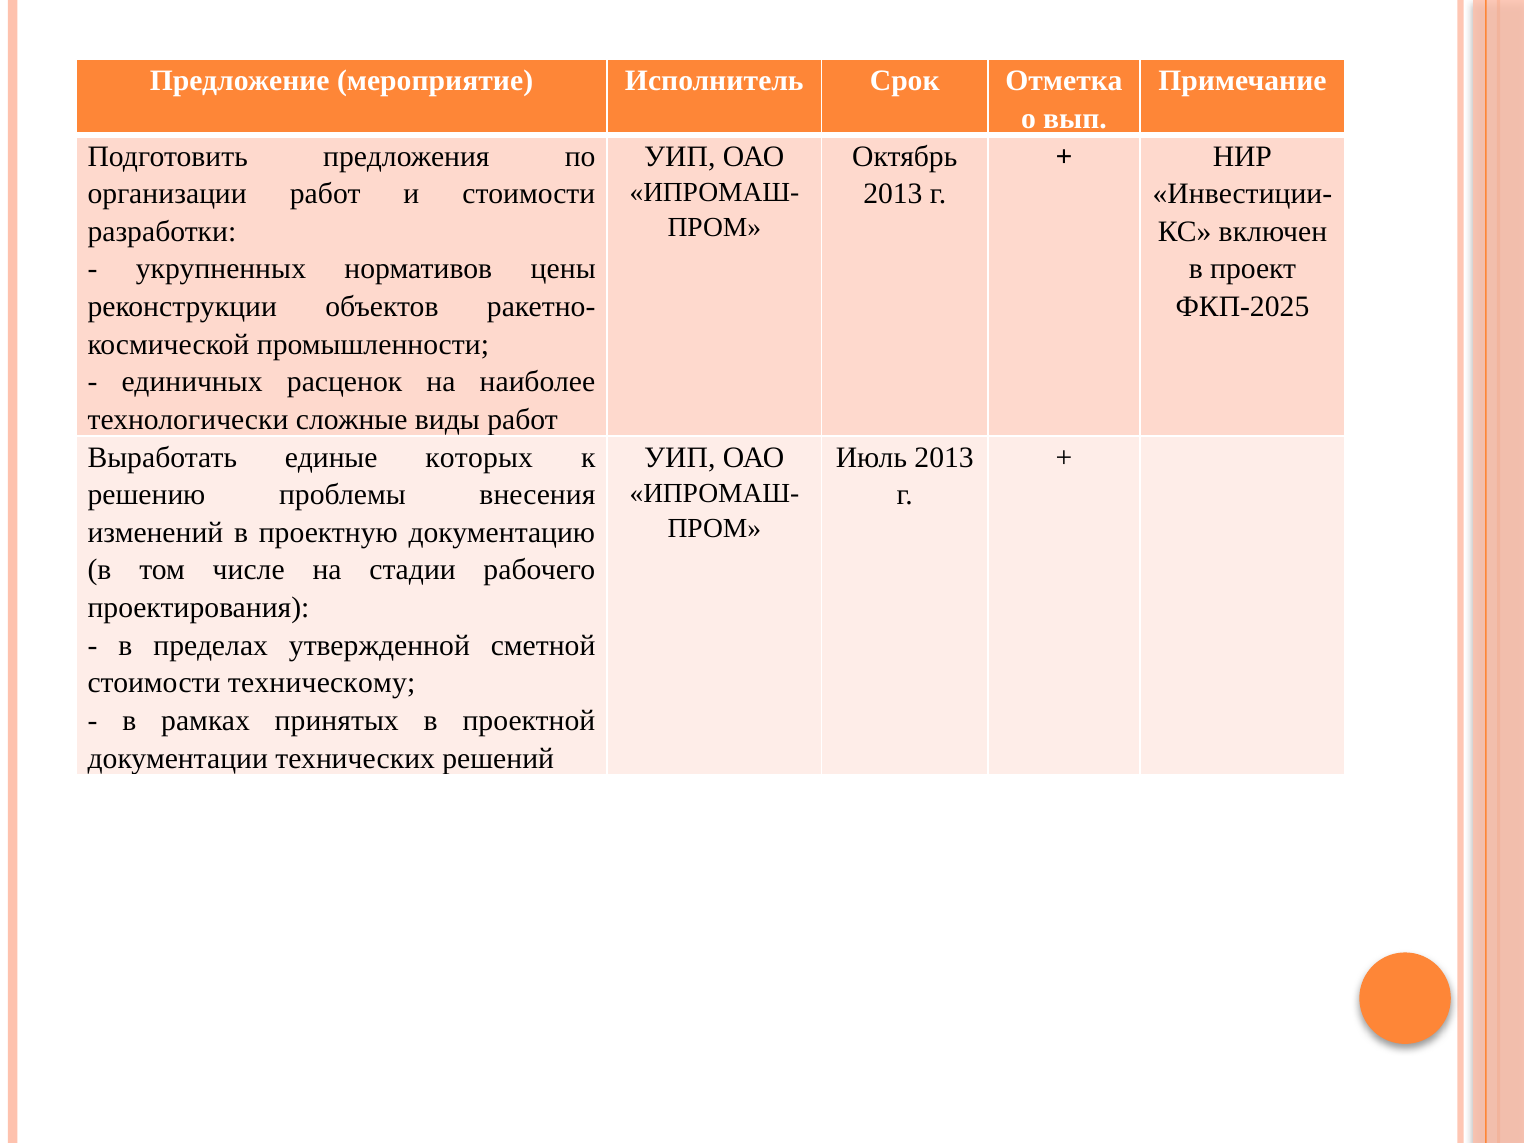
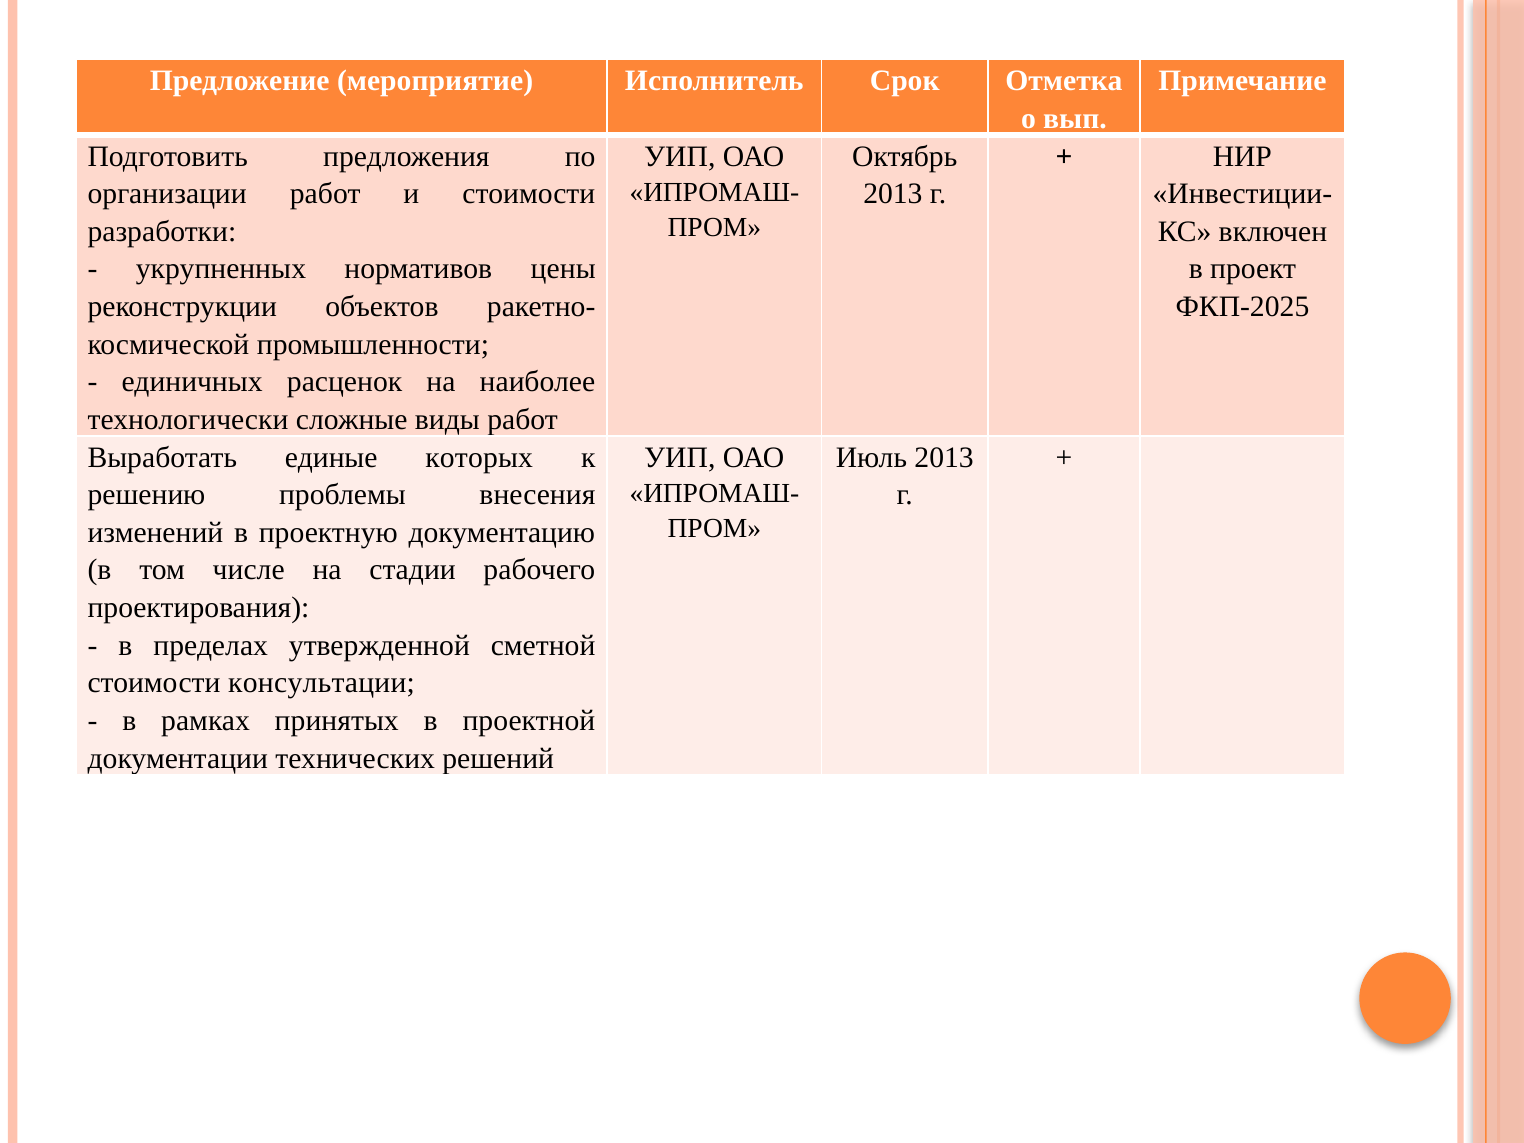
техническому: техническому -> консультации (322, 683)
